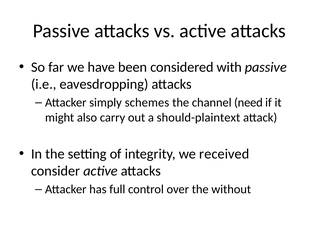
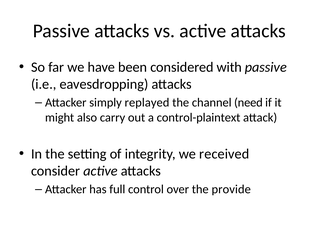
schemes: schemes -> replayed (147, 102)
should-plaintext: should-plaintext -> control-plaintext (199, 117)
without: without -> provide (231, 189)
